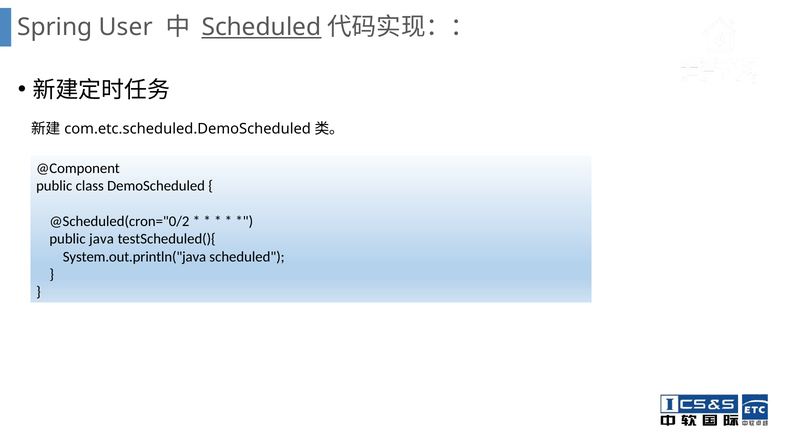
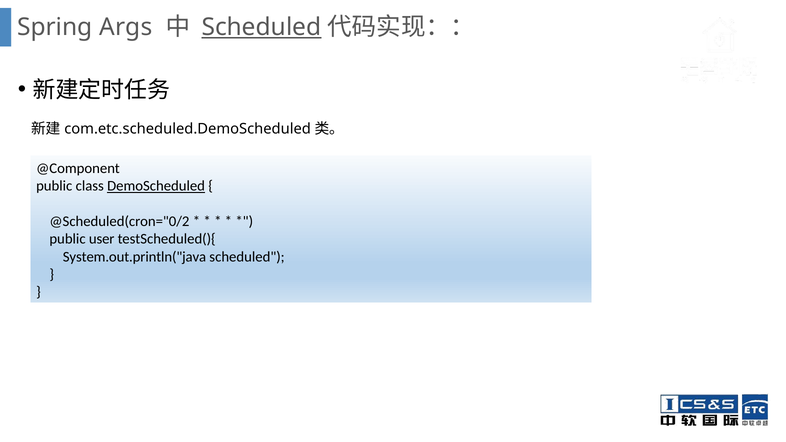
User: User -> Args (126, 27)
DemoScheduled underline: none -> present (156, 186)
java: java -> user (102, 239)
